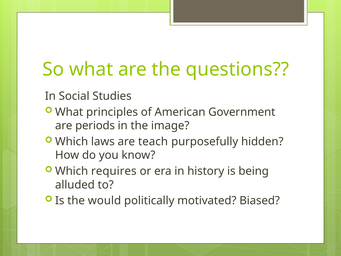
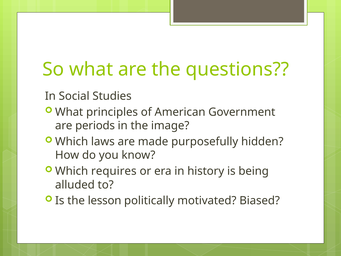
teach: teach -> made (153, 141)
would: would -> lesson (105, 201)
